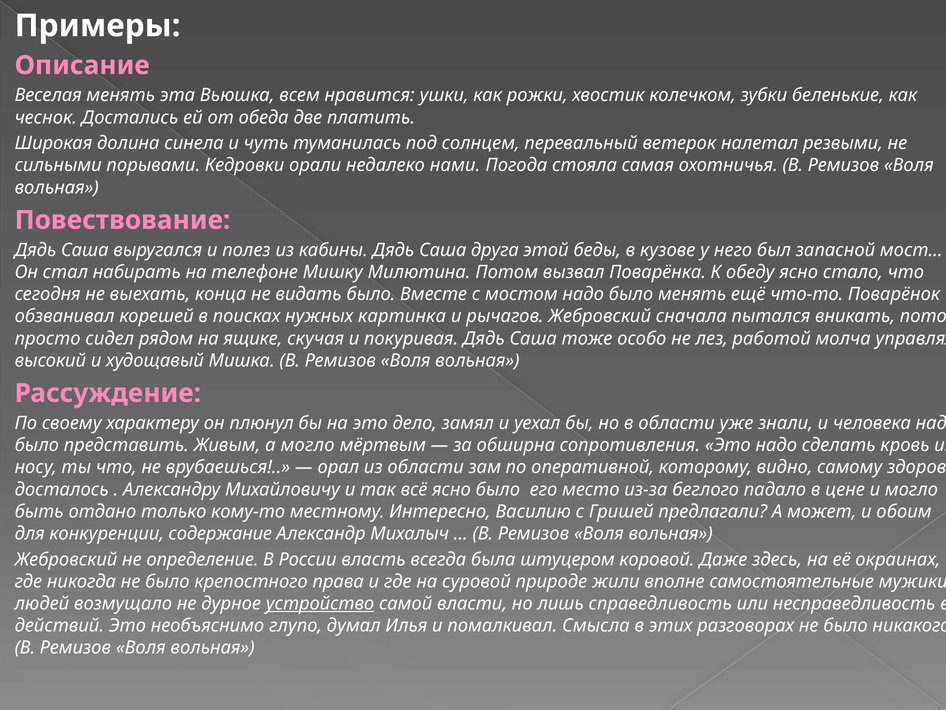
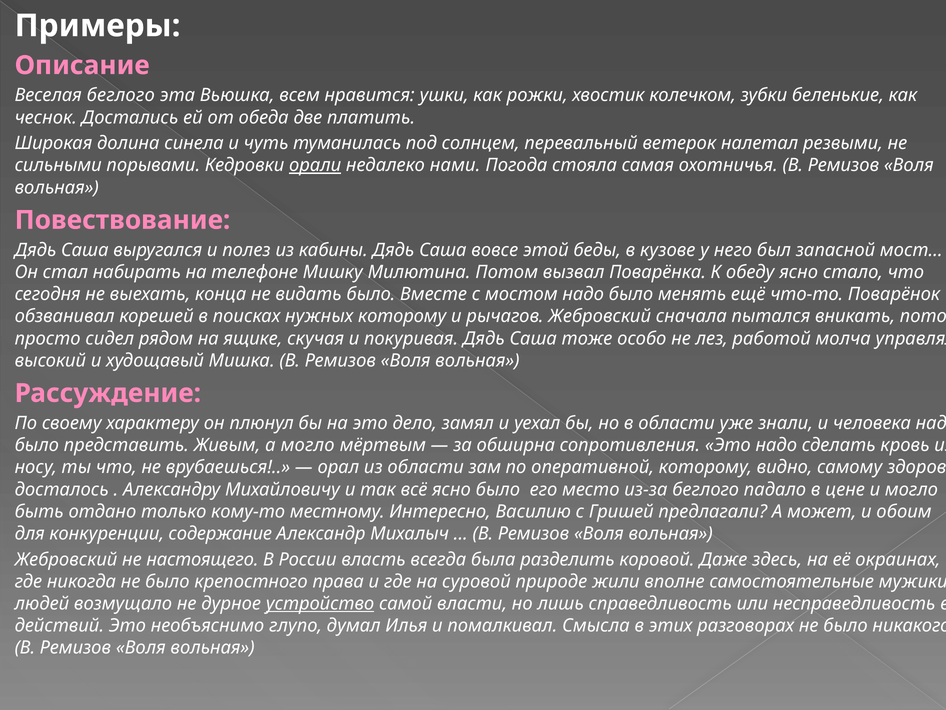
Веселая менять: менять -> беглого (121, 95)
орали underline: none -> present (315, 165)
друга: друга -> вовсе (495, 250)
нужных картинка: картинка -> которому (402, 316)
определение: определение -> настоящего (203, 559)
штуцером: штуцером -> разделить (567, 559)
